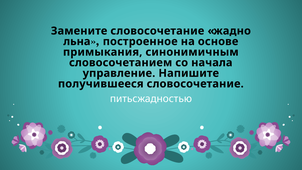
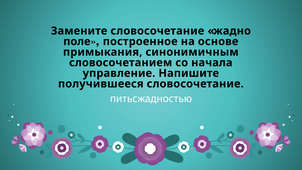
льна: льна -> поле (77, 41)
